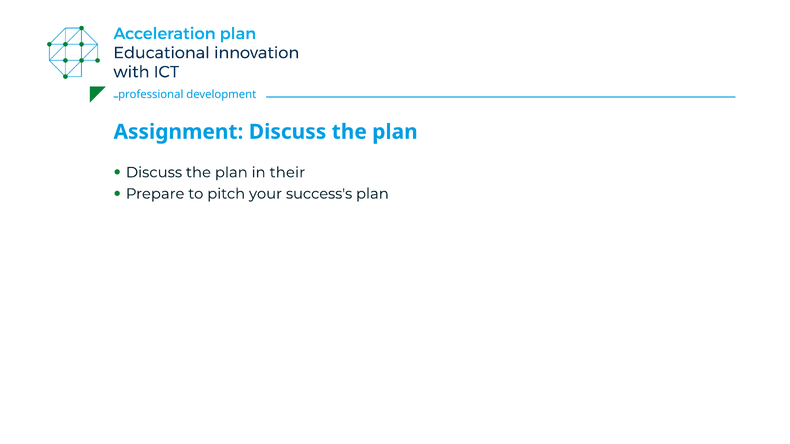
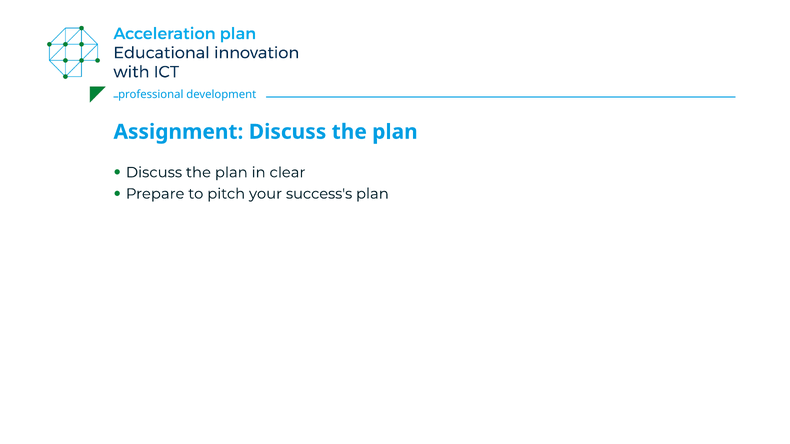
their: their -> clear (287, 173)
